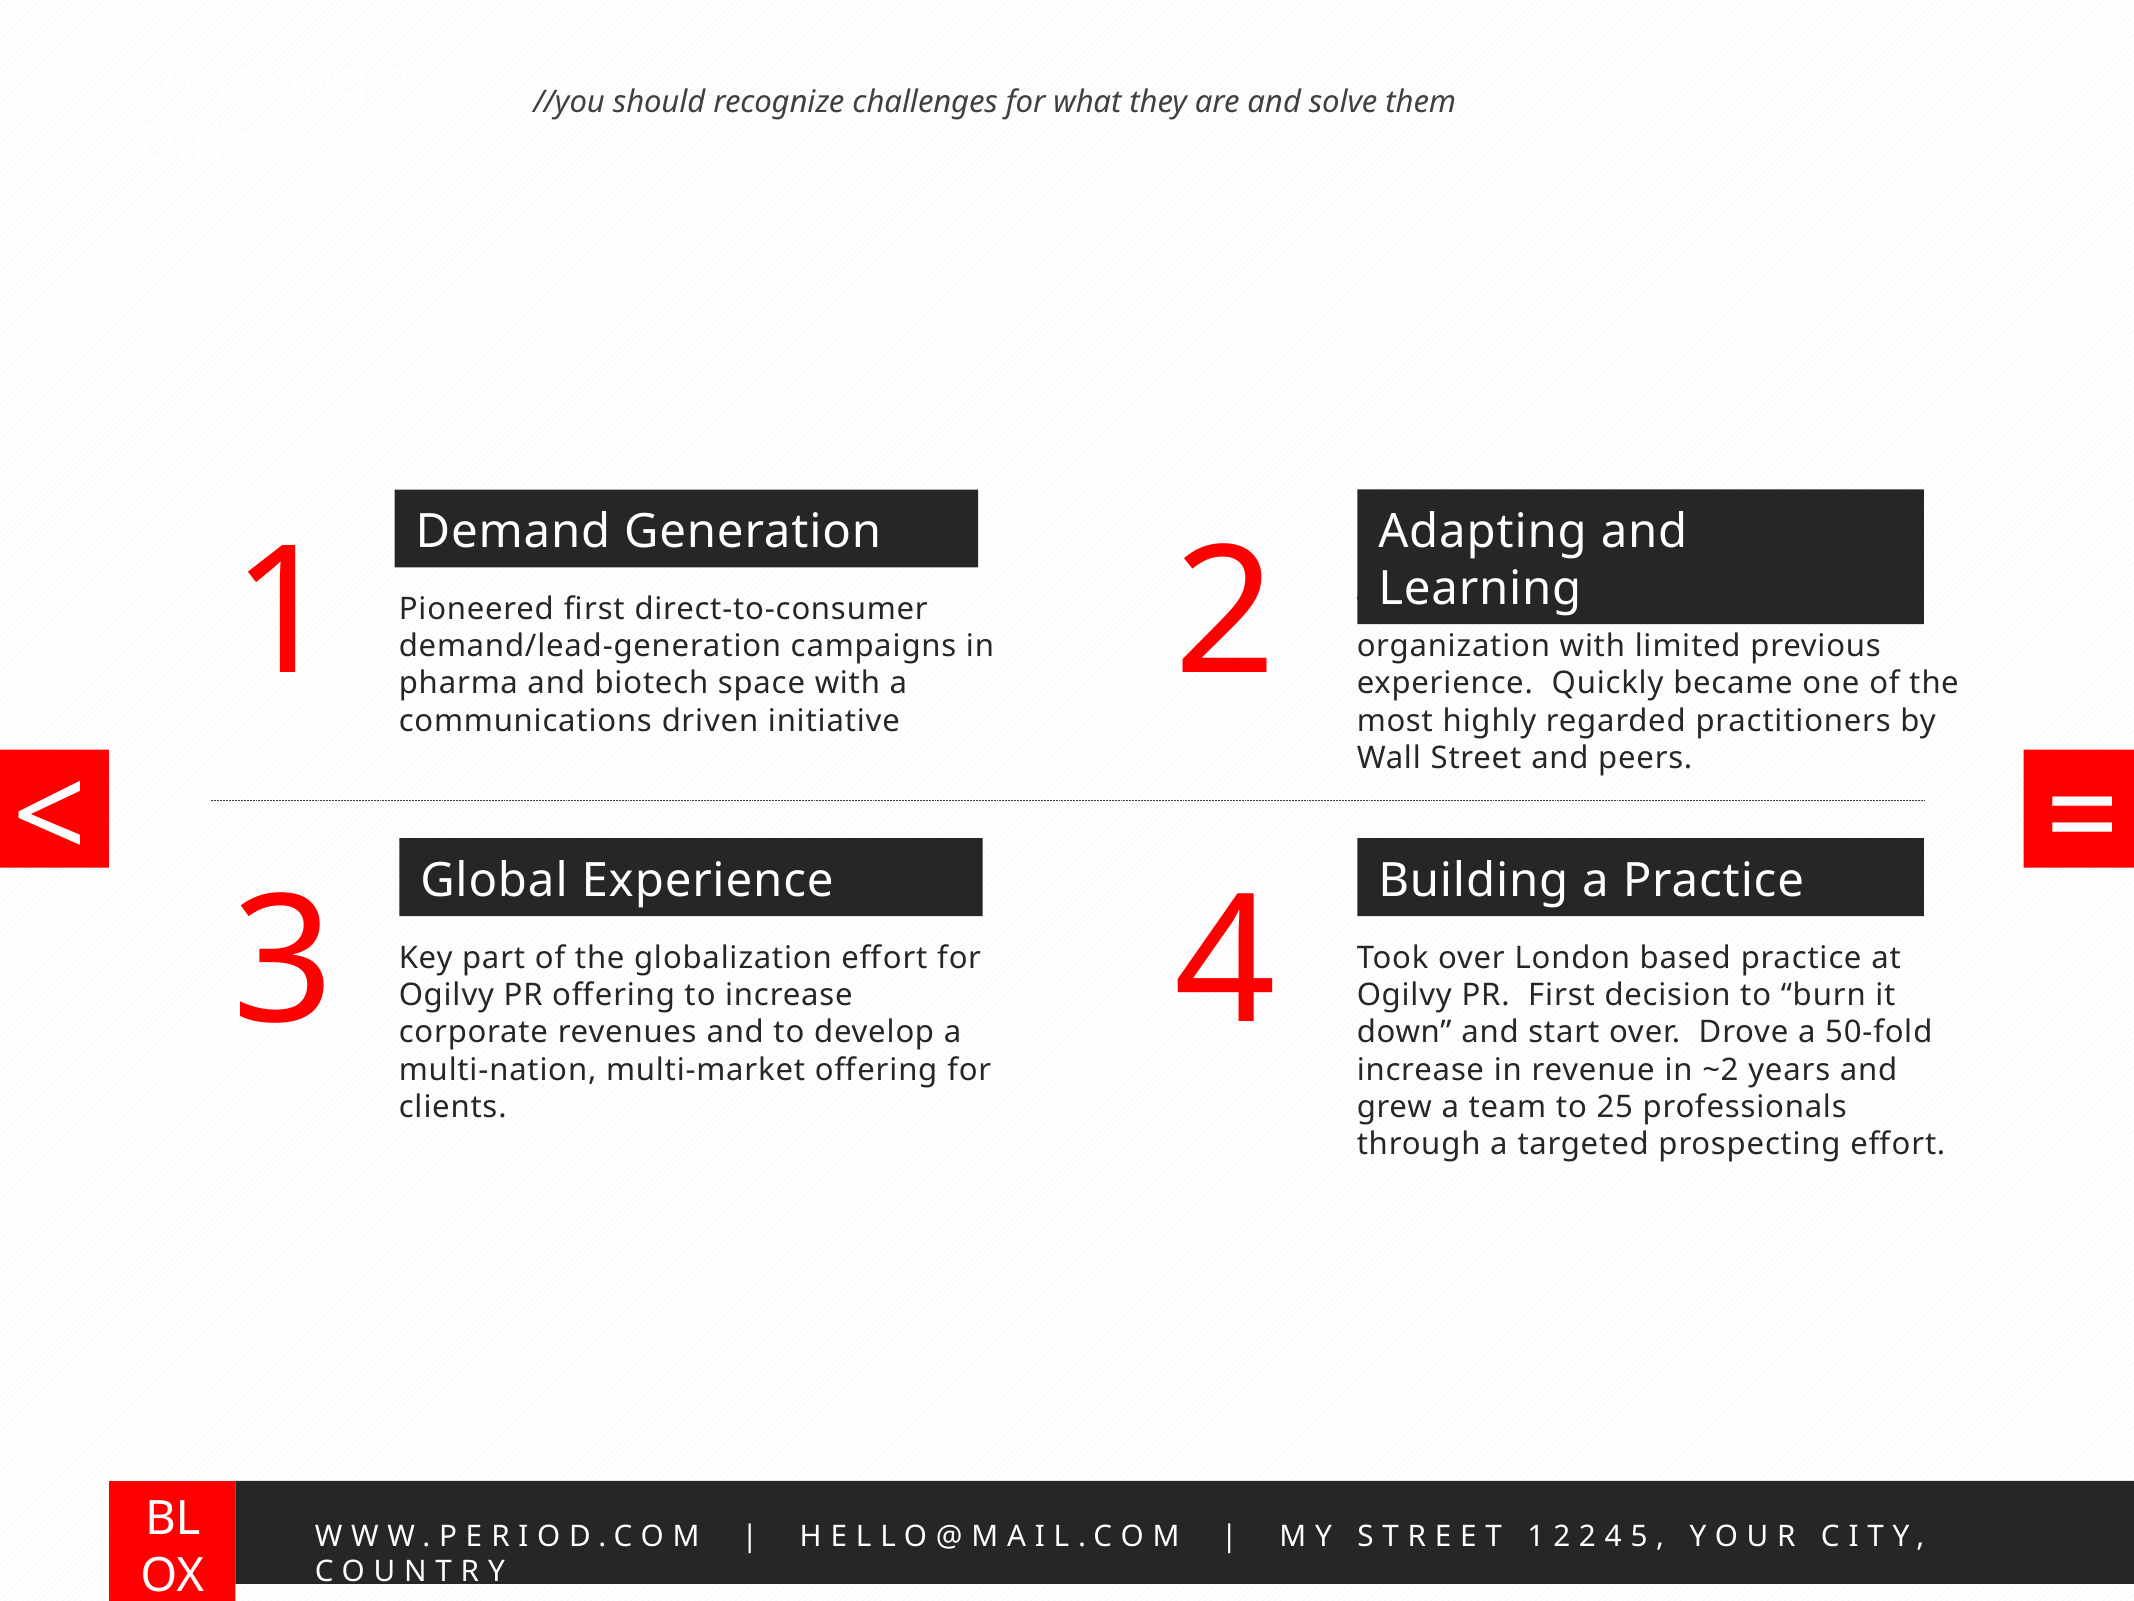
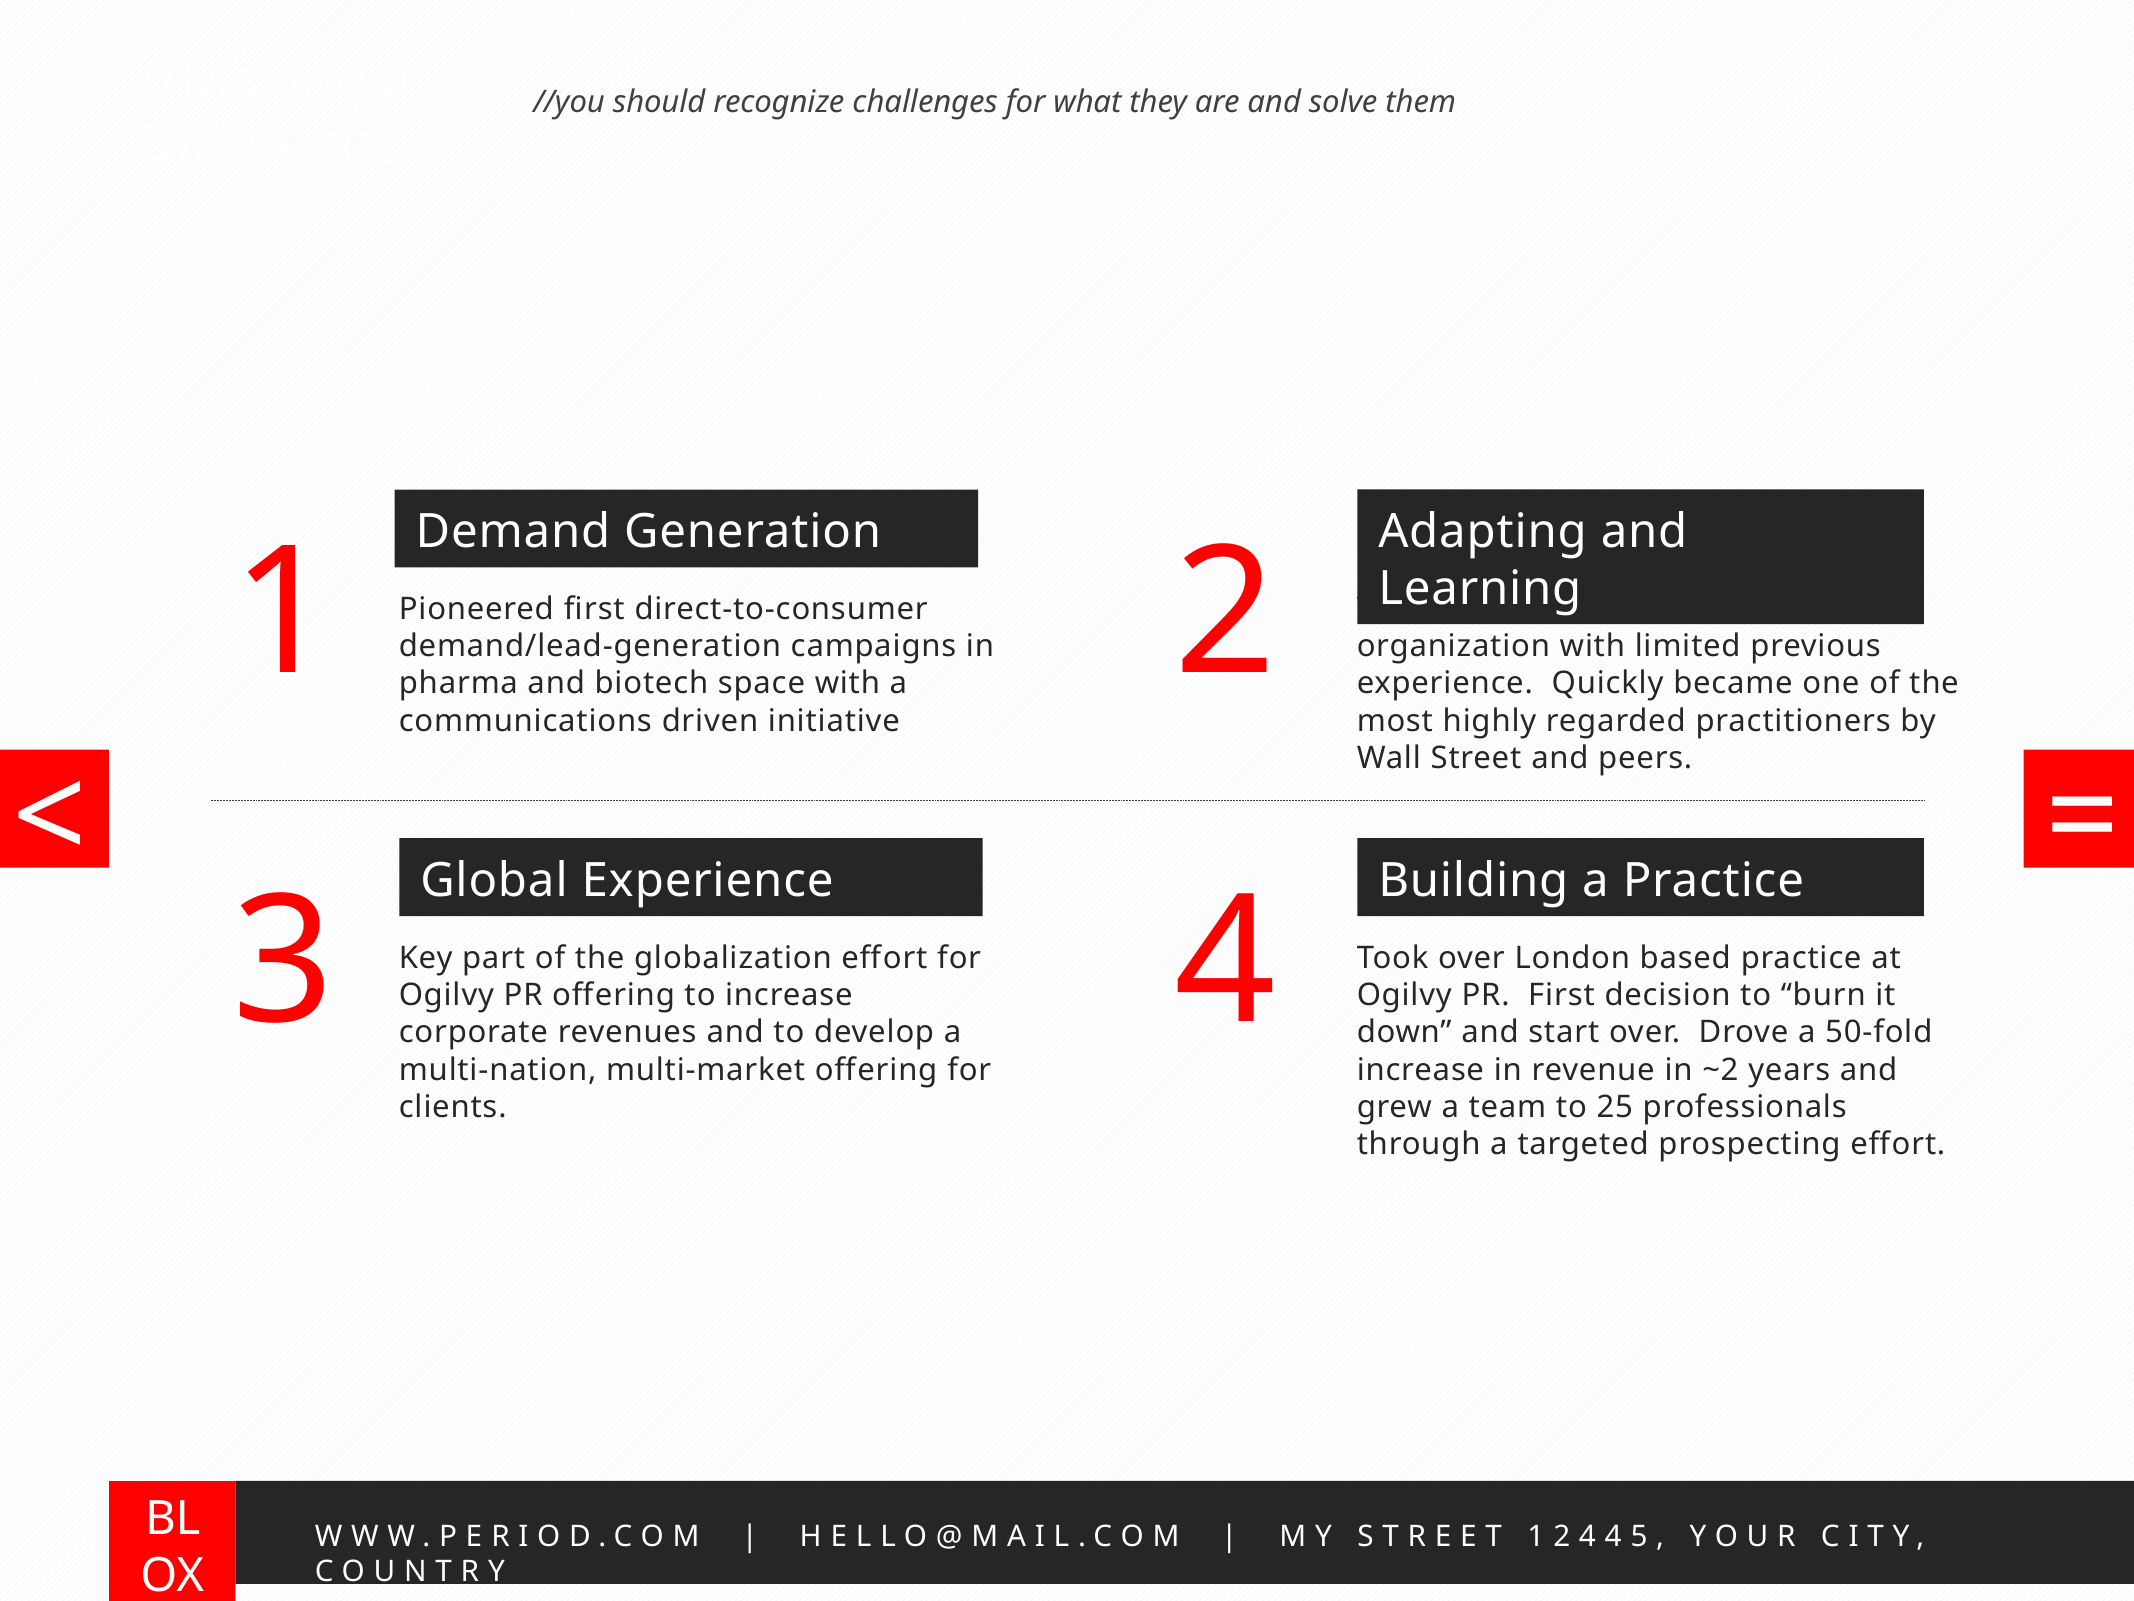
2 2: 2 -> 4 (1587, 1536)
